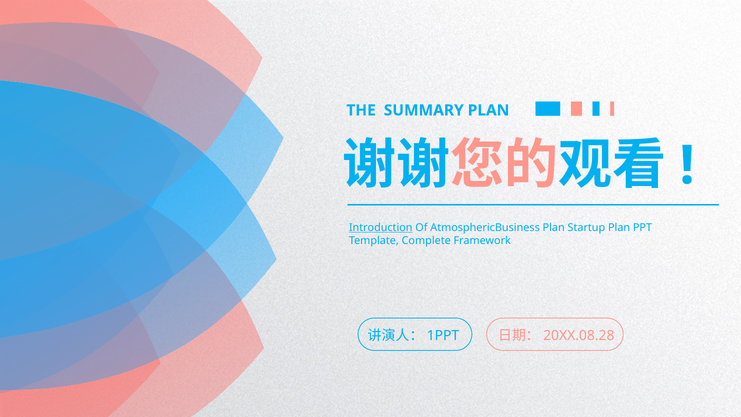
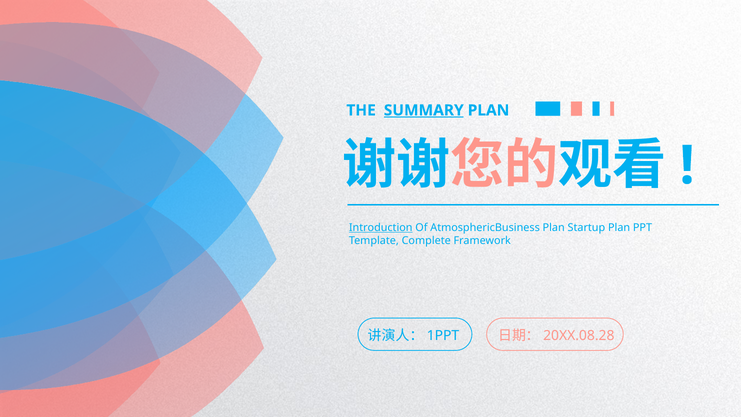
SUMMARY underline: none -> present (424, 110)
